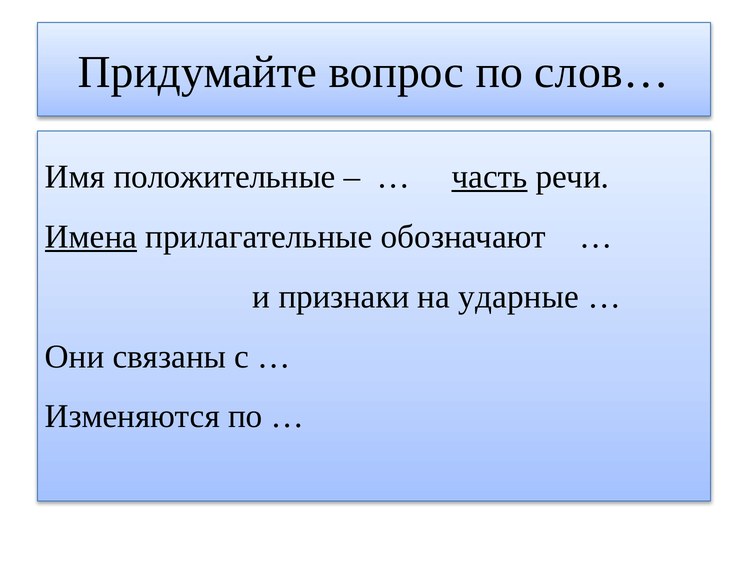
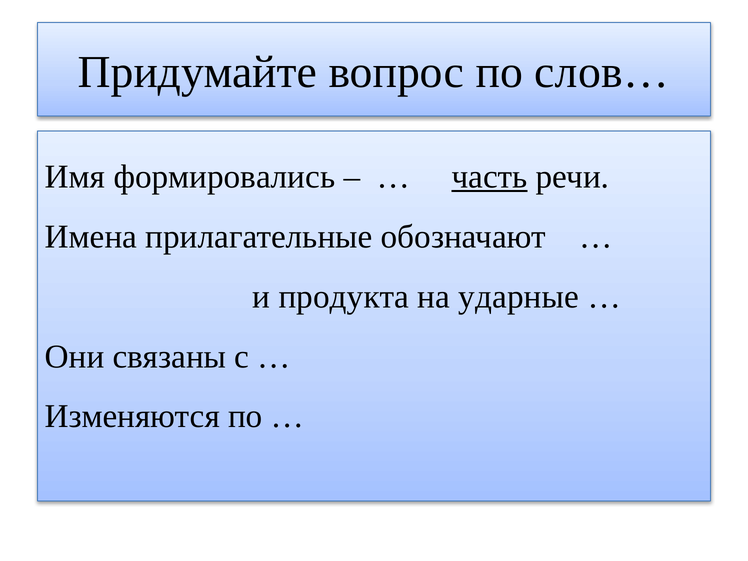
положительные: положительные -> формировались (224, 177)
Имена underline: present -> none (91, 237)
признаки: признаки -> продукта (344, 297)
